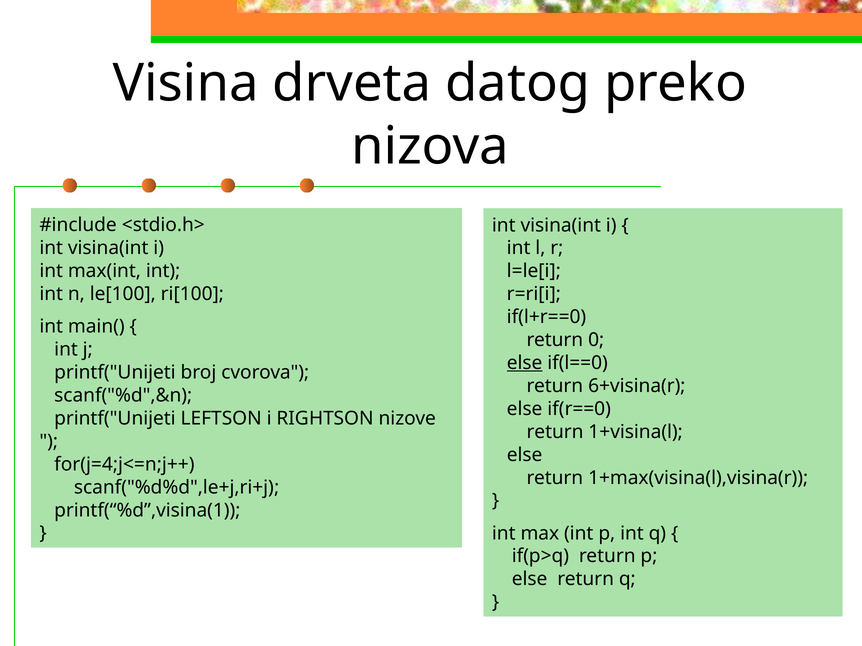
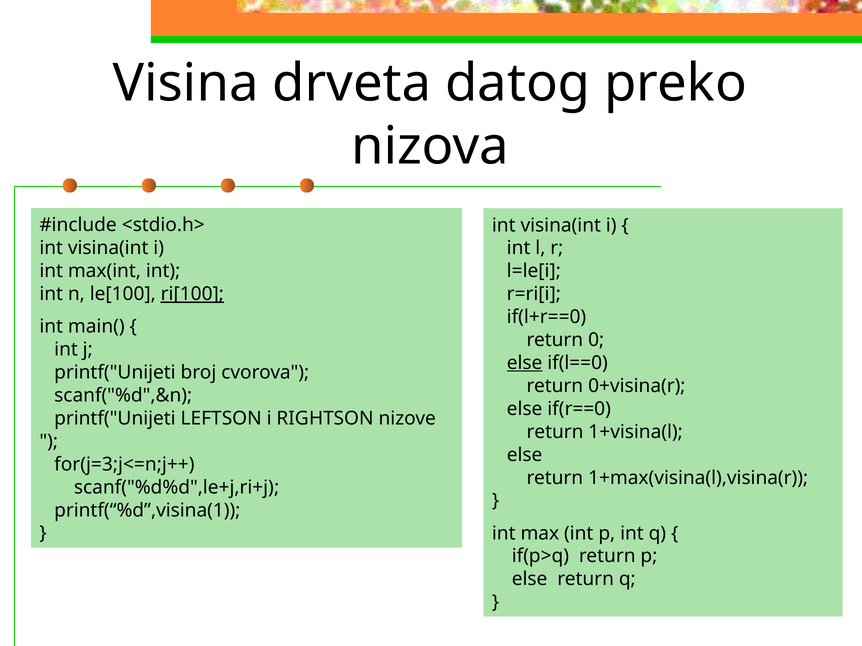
ri[100 underline: none -> present (192, 294)
6+visina(r: 6+visina(r -> 0+visina(r (637, 386)
for(j=4;j<=n;j++: for(j=4;j<=n;j++ -> for(j=3;j<=n;j++ (124, 465)
